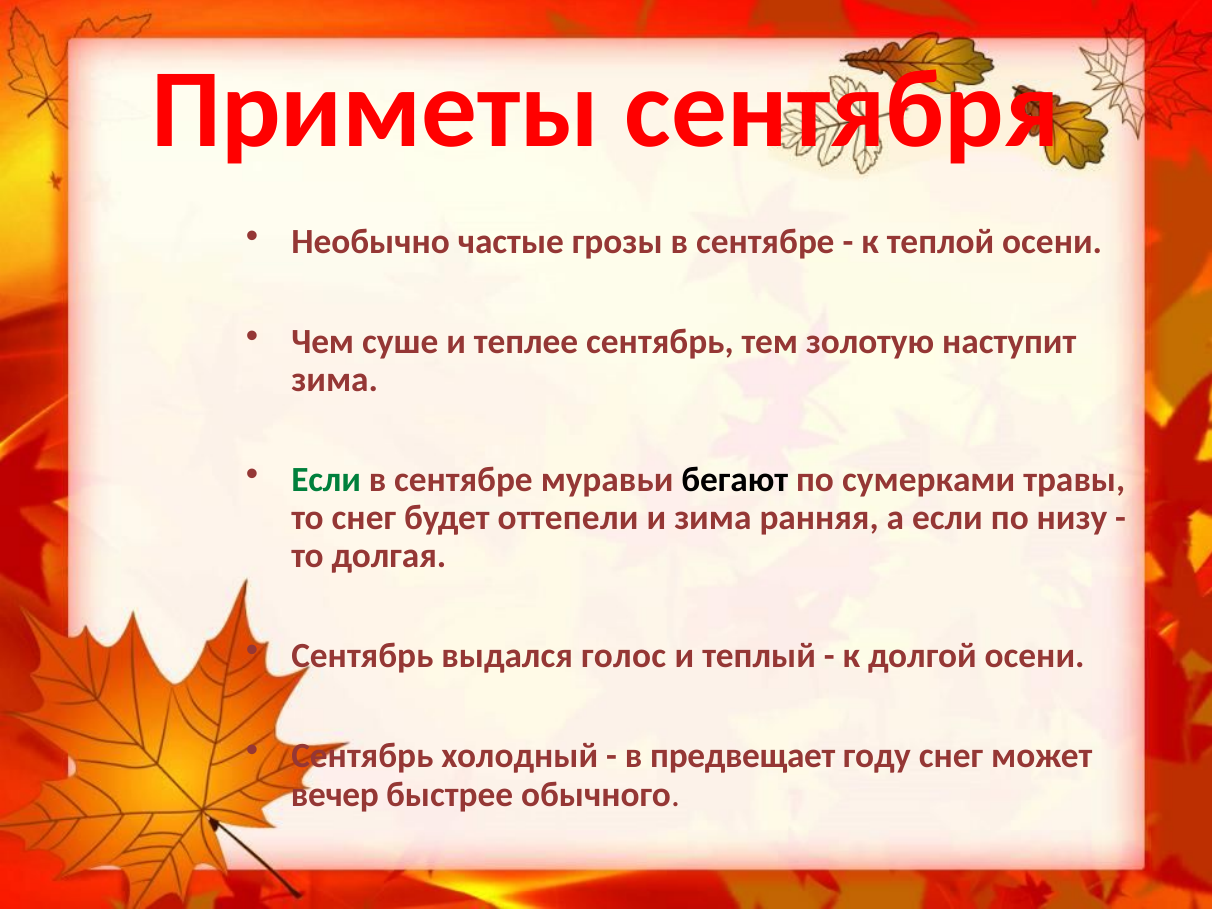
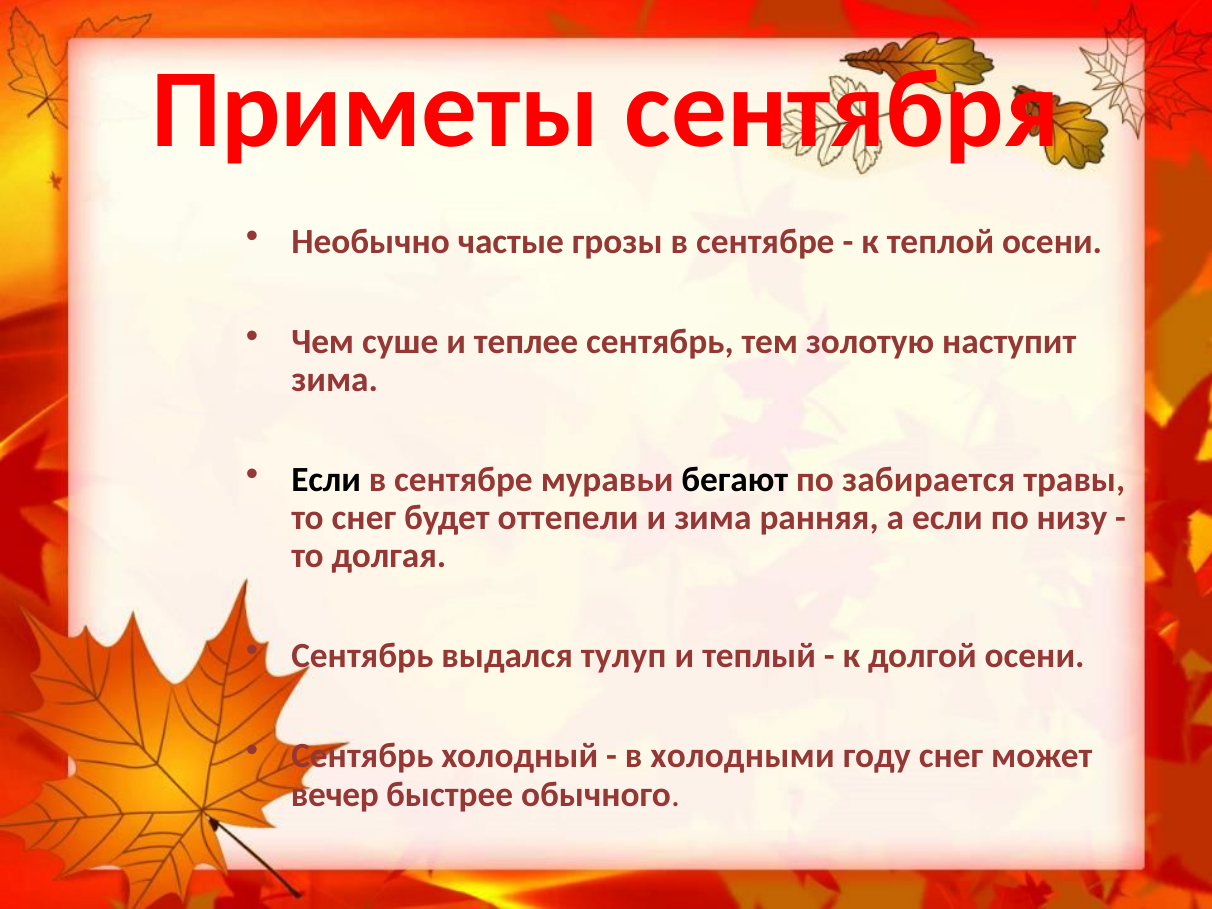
Если colour: green -> black (326, 480)
сумерками: сумерками -> забирается (929, 480)
голос: голос -> тулуп (624, 656)
предвещает: предвещает -> холодными (743, 756)
